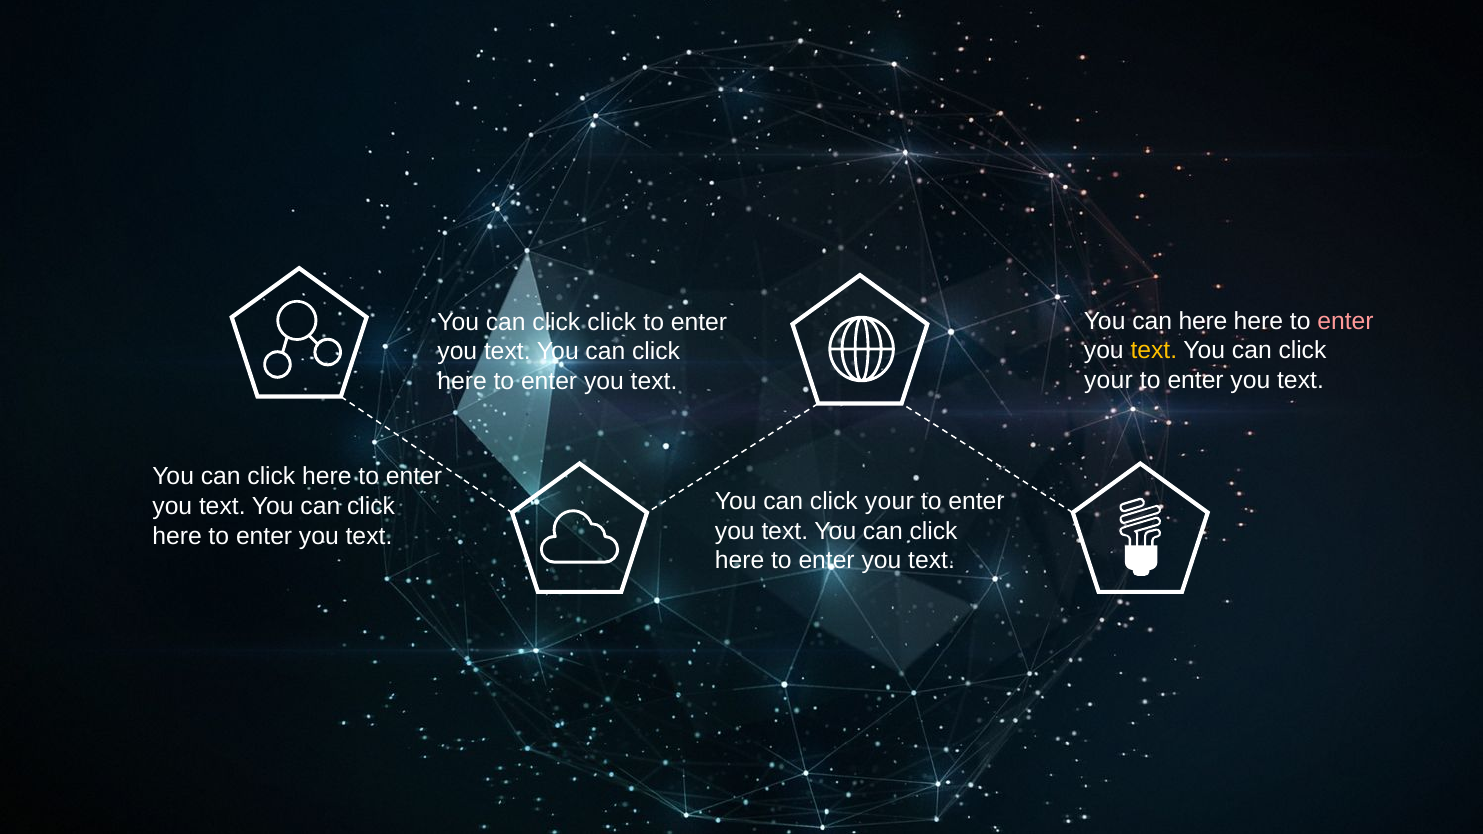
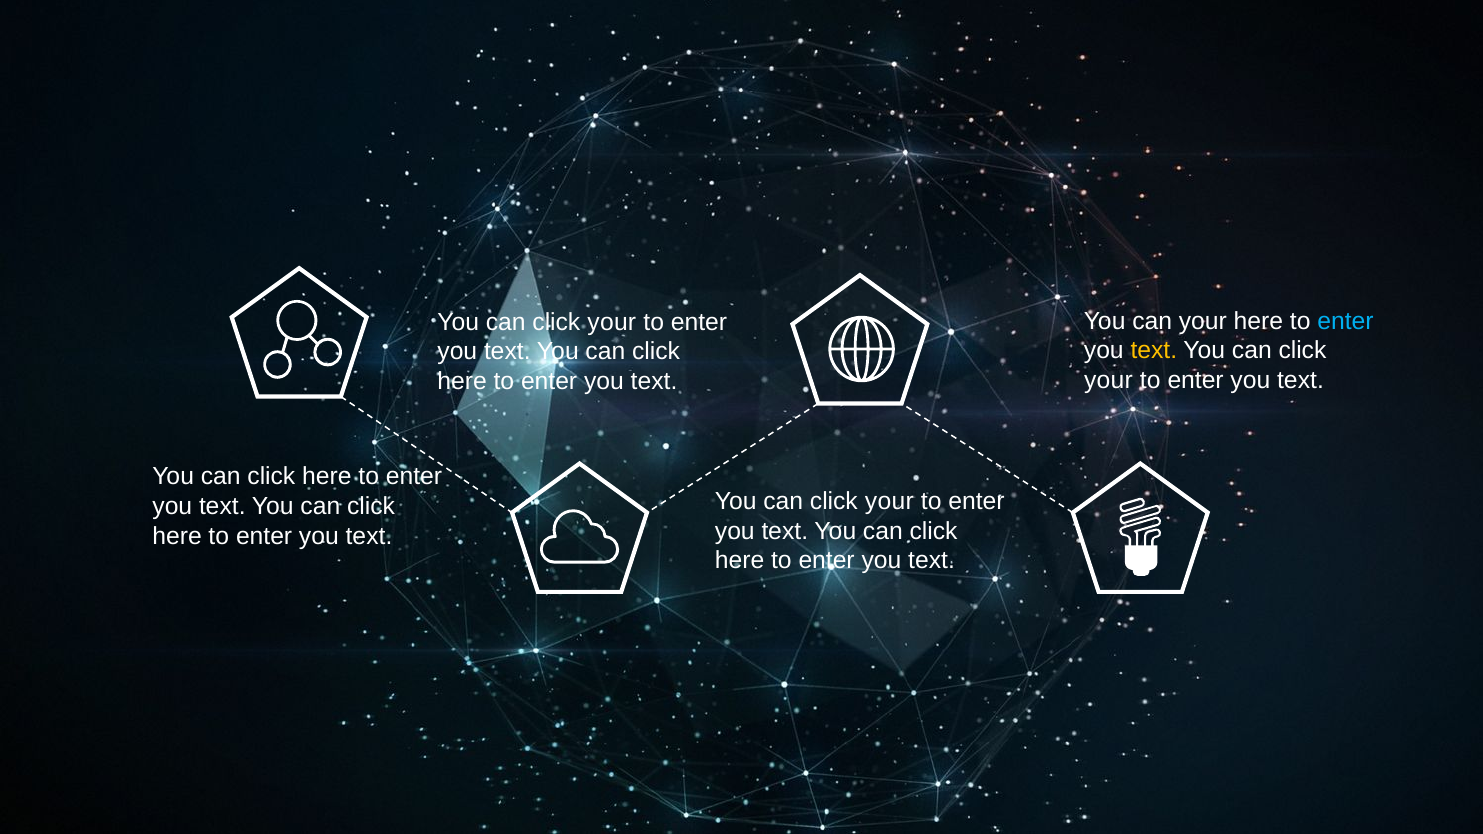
can here: here -> your (1203, 321)
enter colour: pink -> light blue (1345, 321)
click: click -> your (612, 322)
